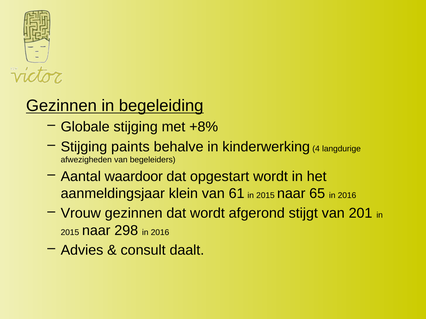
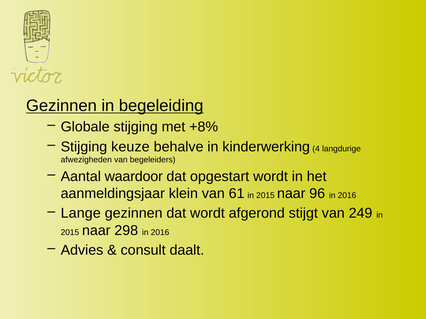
paints: paints -> keuze (130, 147)
65: 65 -> 96 (317, 194)
Vrouw: Vrouw -> Lange (81, 214)
201: 201 -> 249 (361, 214)
